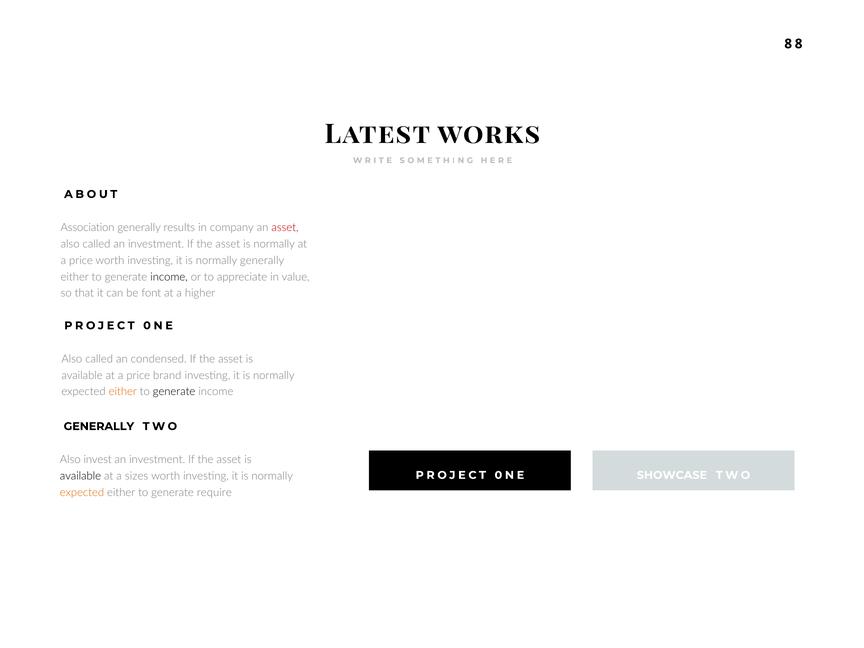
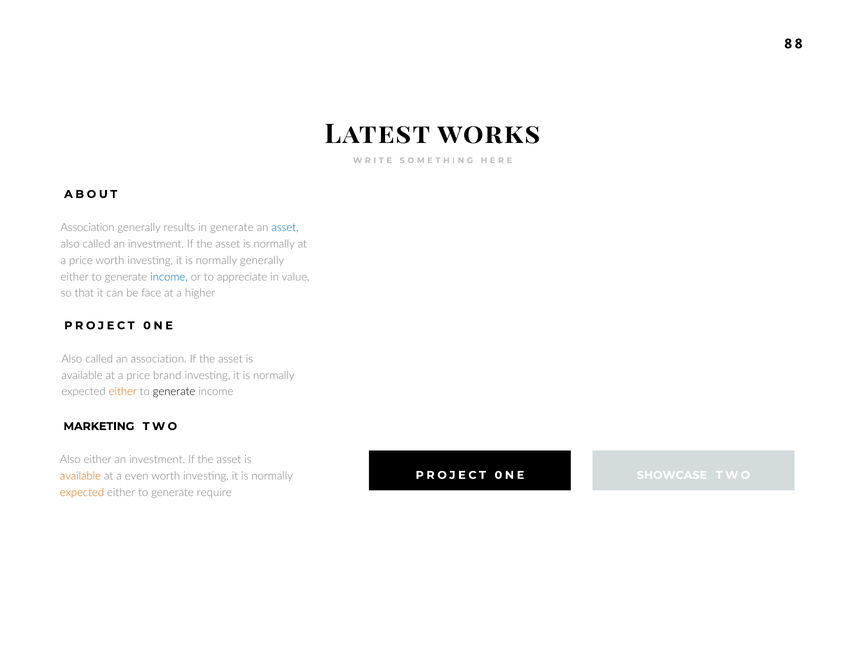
in company: company -> generate (232, 228)
asset colour: red -> blue (285, 228)
income colour: black -> blue (169, 277)
font: font -> face (151, 293)
an condensed: condensed -> association (159, 359)
GENERALLY: GENERALLY -> MARKETING (99, 426)
Also invest: invest -> either (98, 460)
available colour: black -> orange (80, 476)
sizes: sizes -> even (137, 476)
